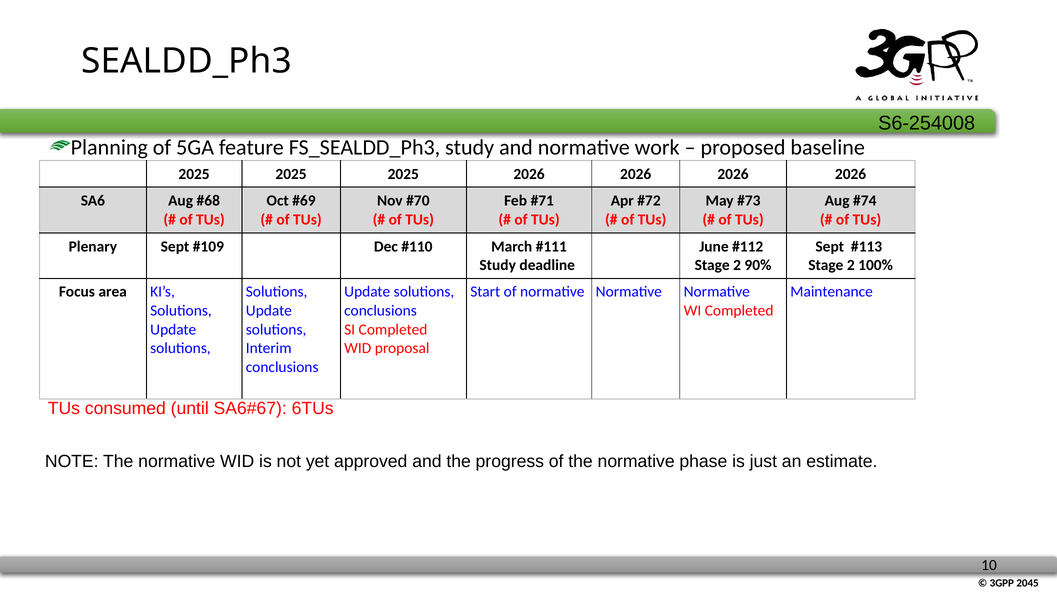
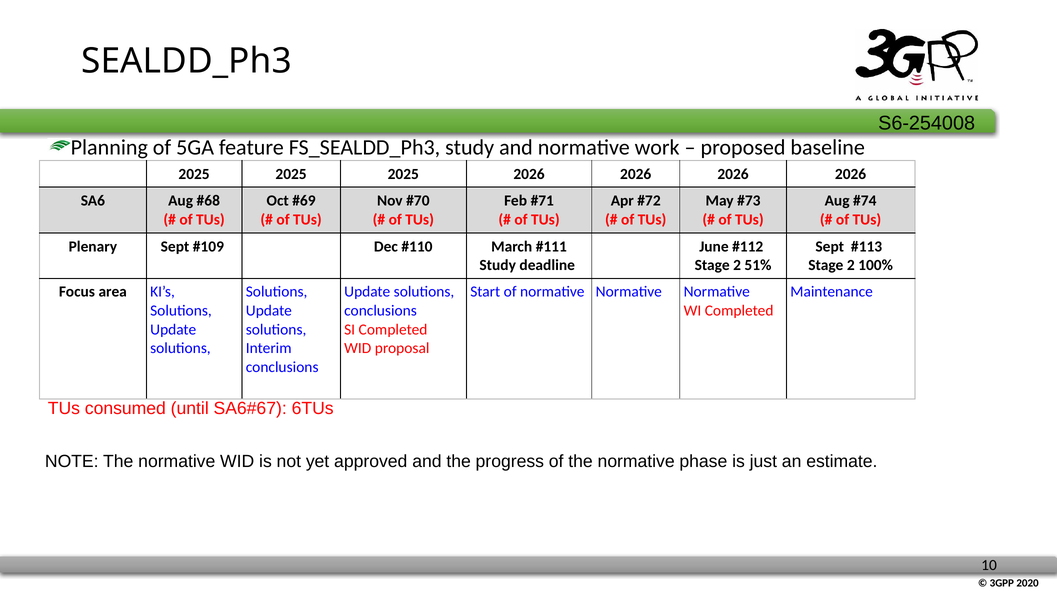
90%: 90% -> 51% (758, 265)
2045: 2045 -> 2020 (1028, 583)
